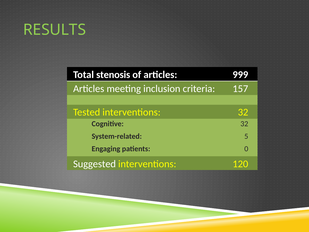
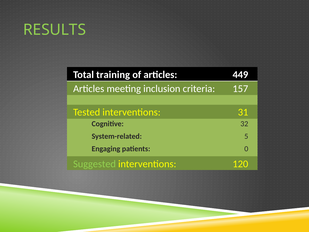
stenosis: stenosis -> training (113, 75)
999: 999 -> 449 (240, 75)
interventions 32: 32 -> 31 (243, 112)
Suggested colour: white -> light green (95, 164)
